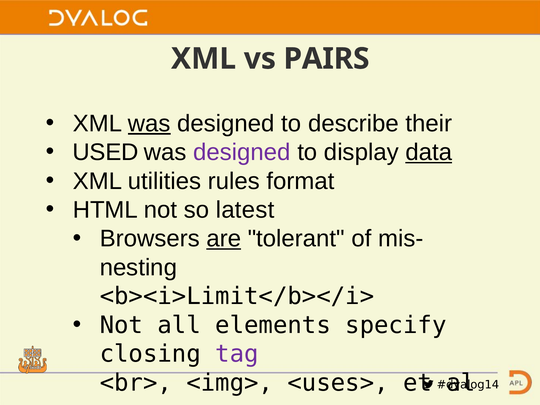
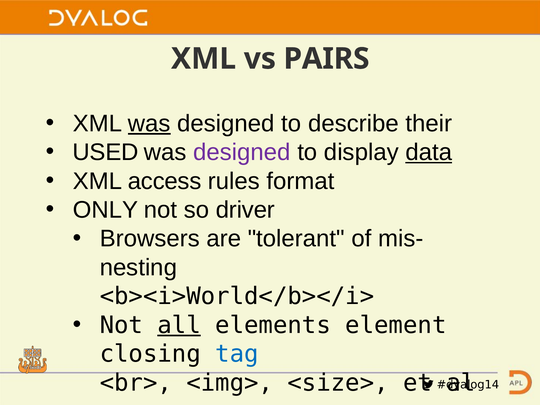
utilities: utilities -> access (165, 181)
HTML: HTML -> ONLY (105, 210)
latest: latest -> driver (245, 210)
are underline: present -> none (224, 239)
<b><i>Limit</b></i>: <b><i>Limit</b></i> -> <b><i>World</b></i> (237, 296)
all underline: none -> present (179, 325)
specify: specify -> element (396, 325)
tag colour: purple -> blue (237, 354)
<uses>: <uses> -> <size> (338, 383)
